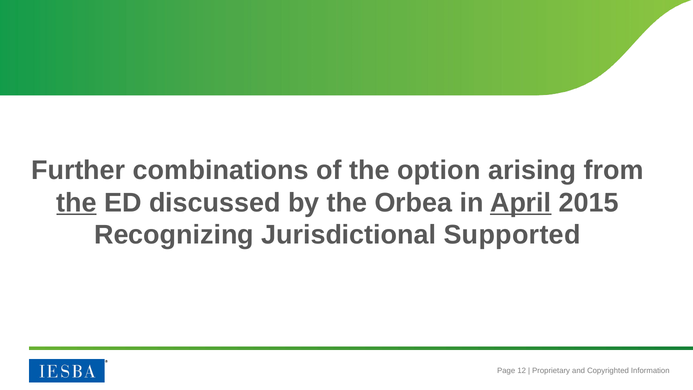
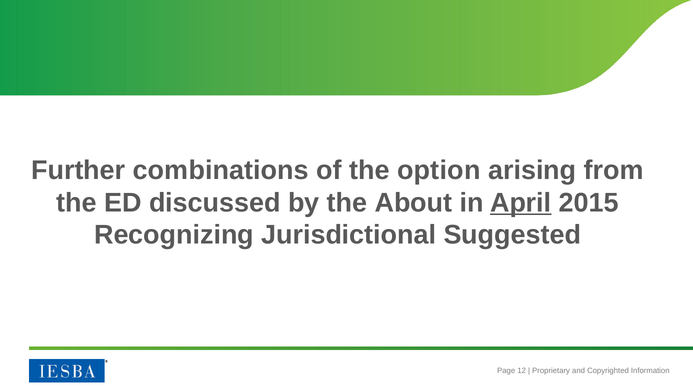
the underline: present -> none (77, 203)
Orbea: Orbea -> About (413, 203)
Supported: Supported -> Suggested (512, 235)
